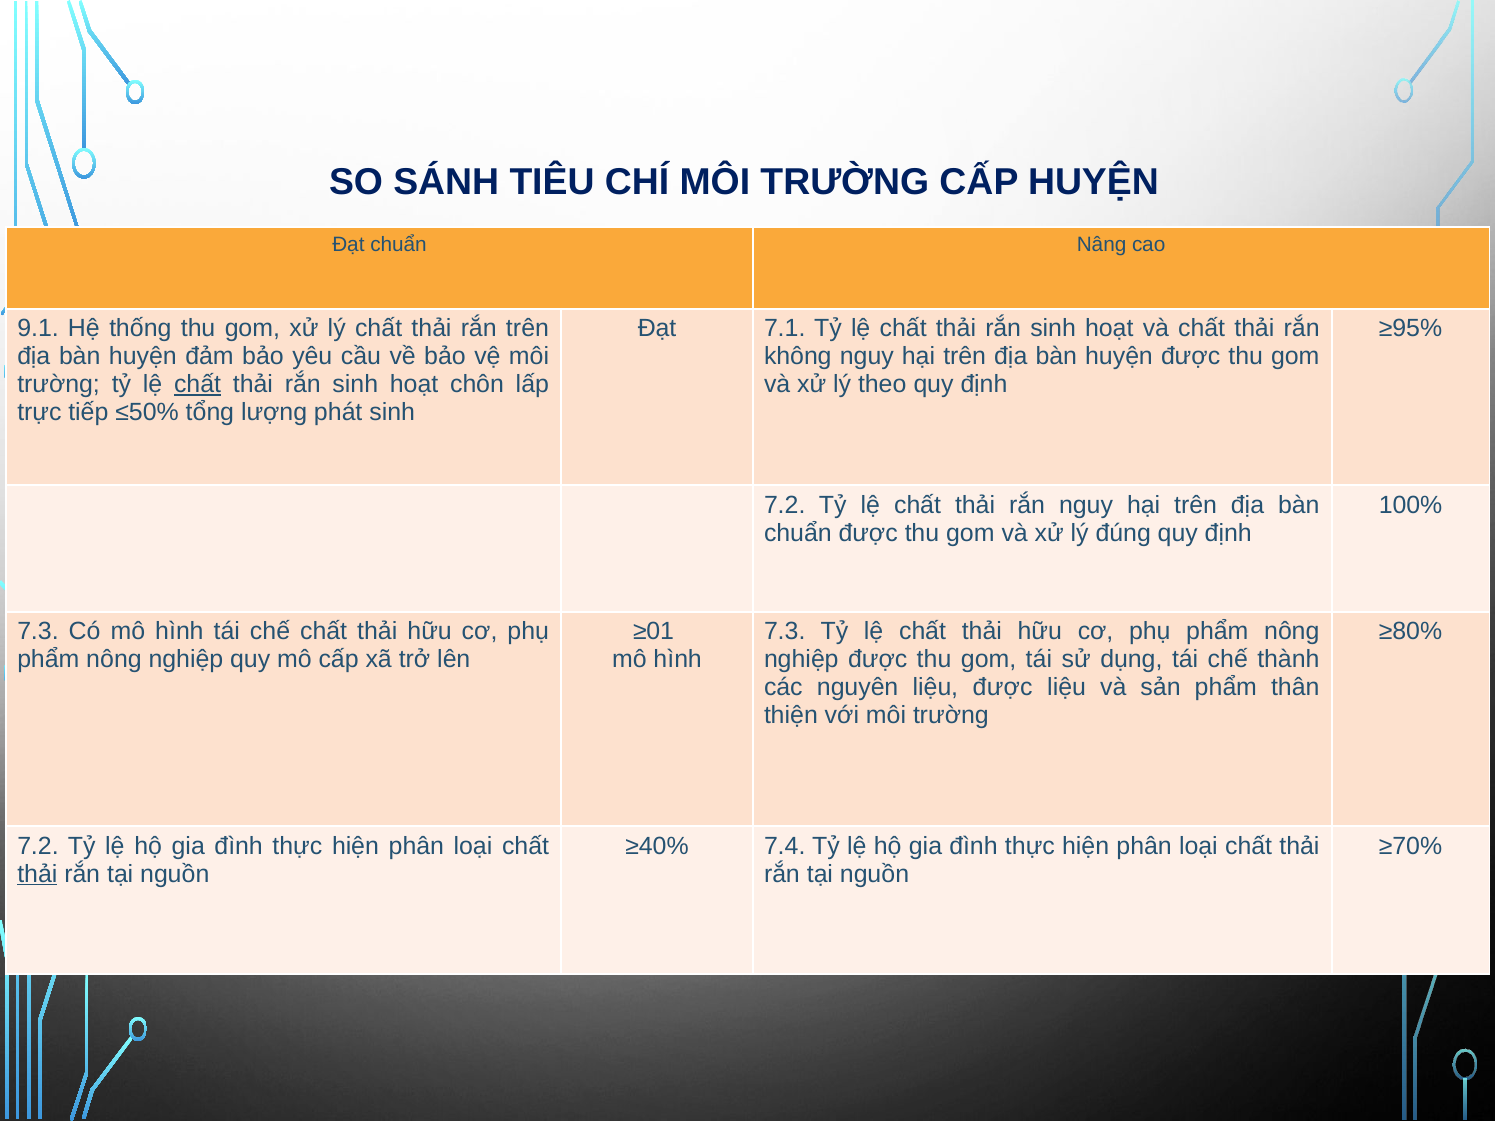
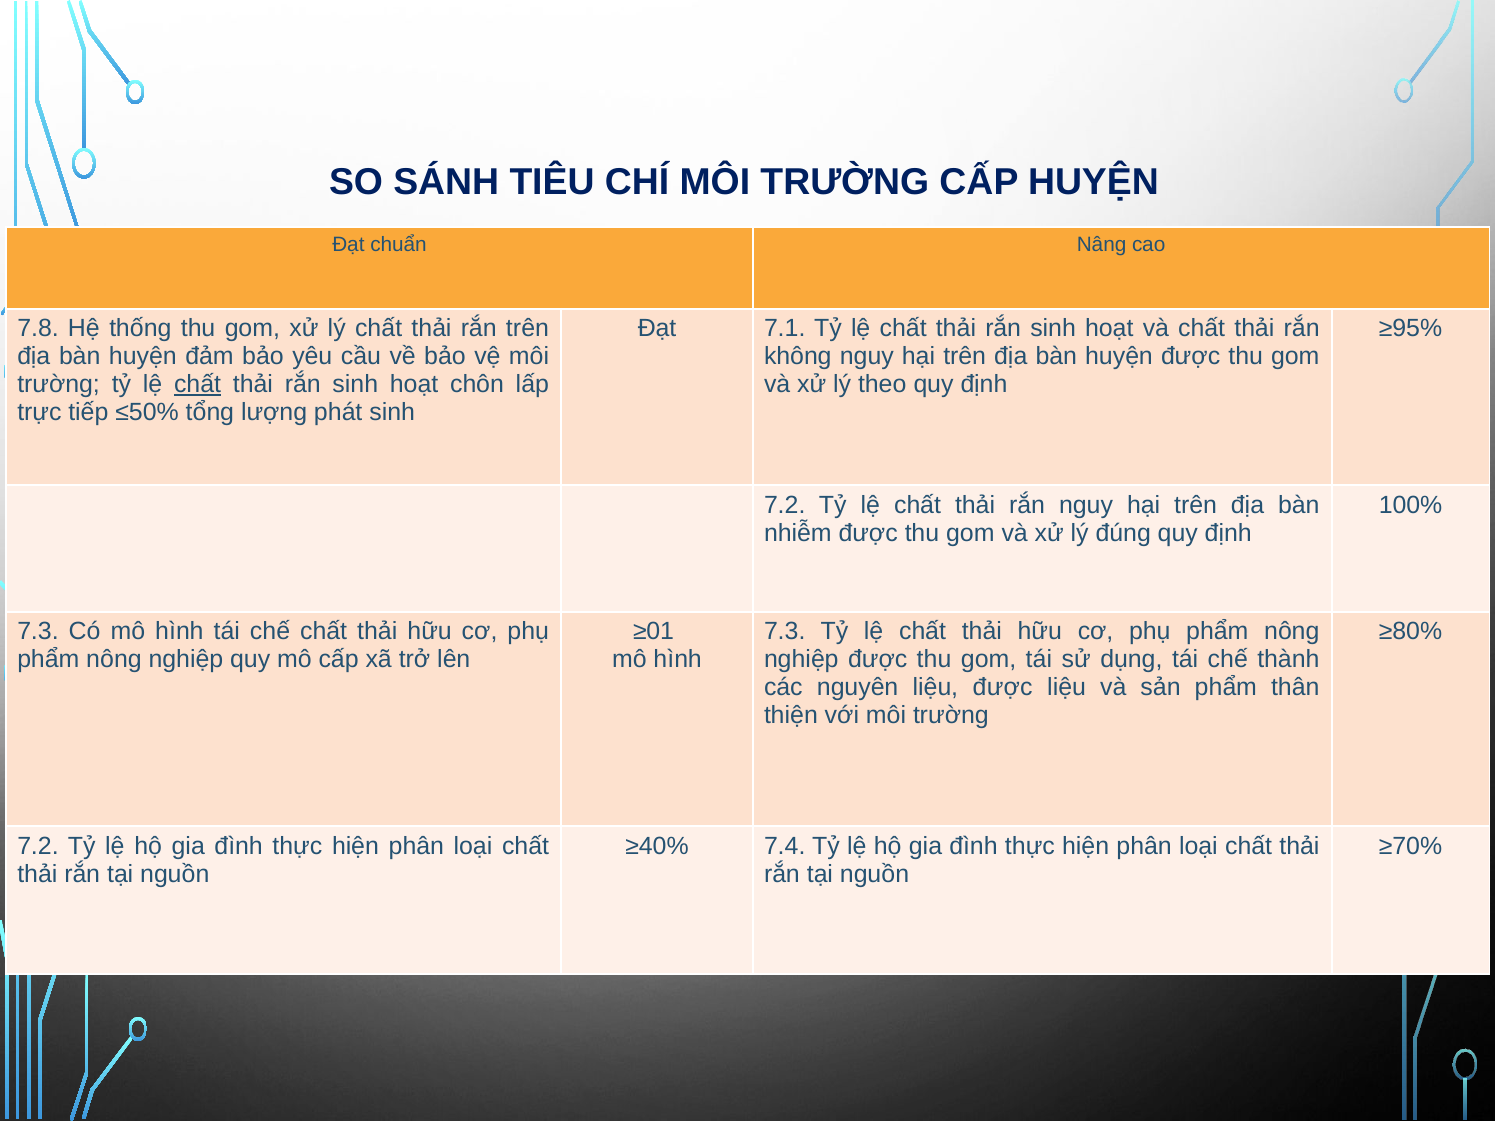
9.1: 9.1 -> 7.8 (38, 329)
chuẩn: chuẩn -> nhiễm (798, 533)
thải underline: present -> none (37, 874)
